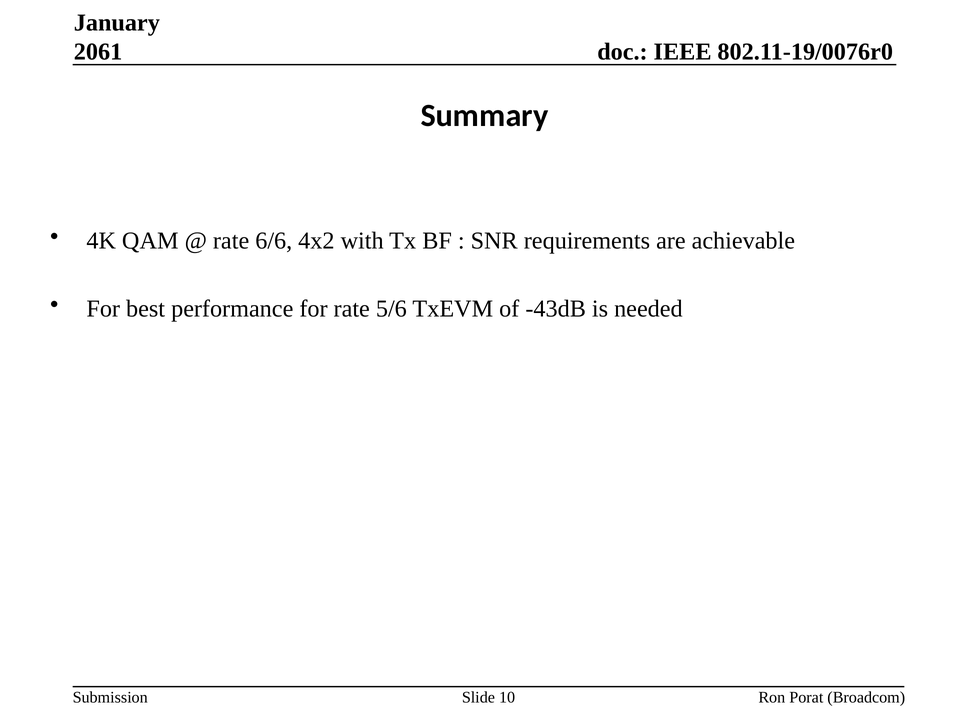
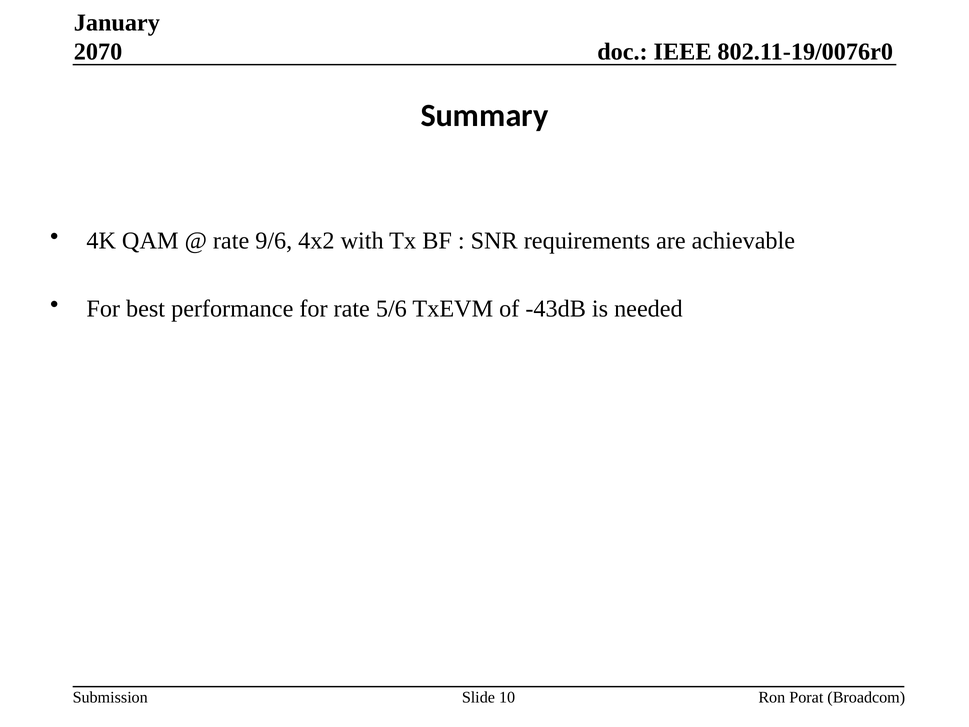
2061: 2061 -> 2070 (98, 52)
6/6: 6/6 -> 9/6 (274, 241)
